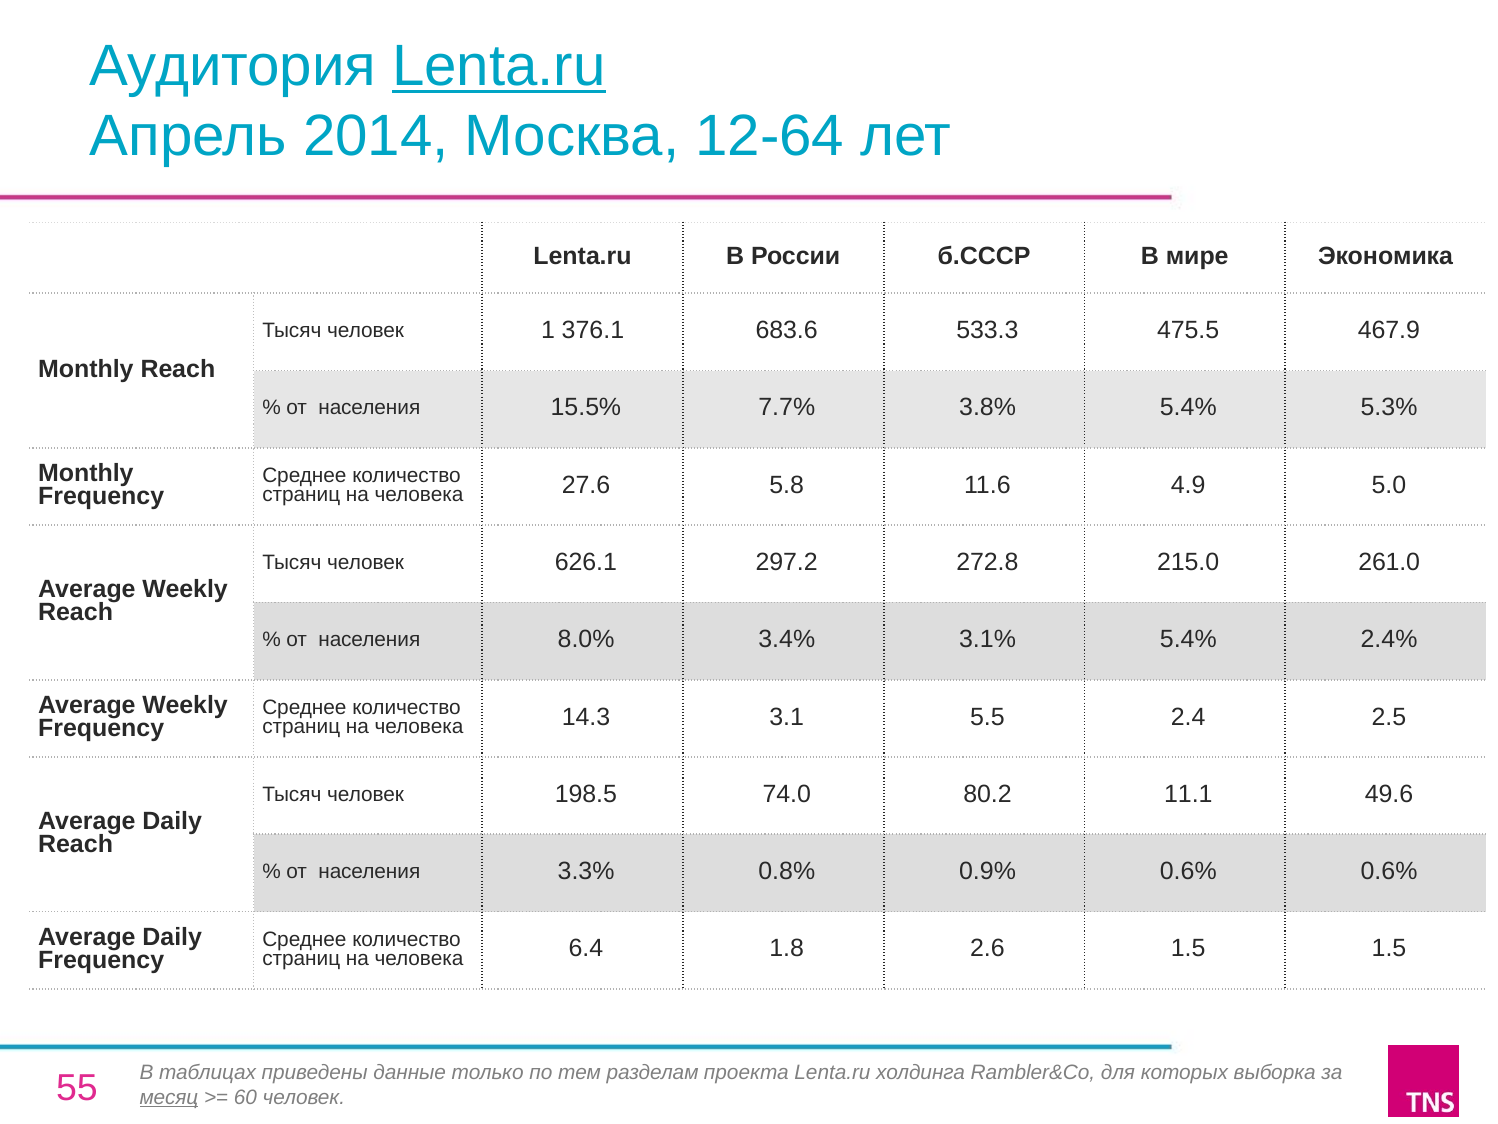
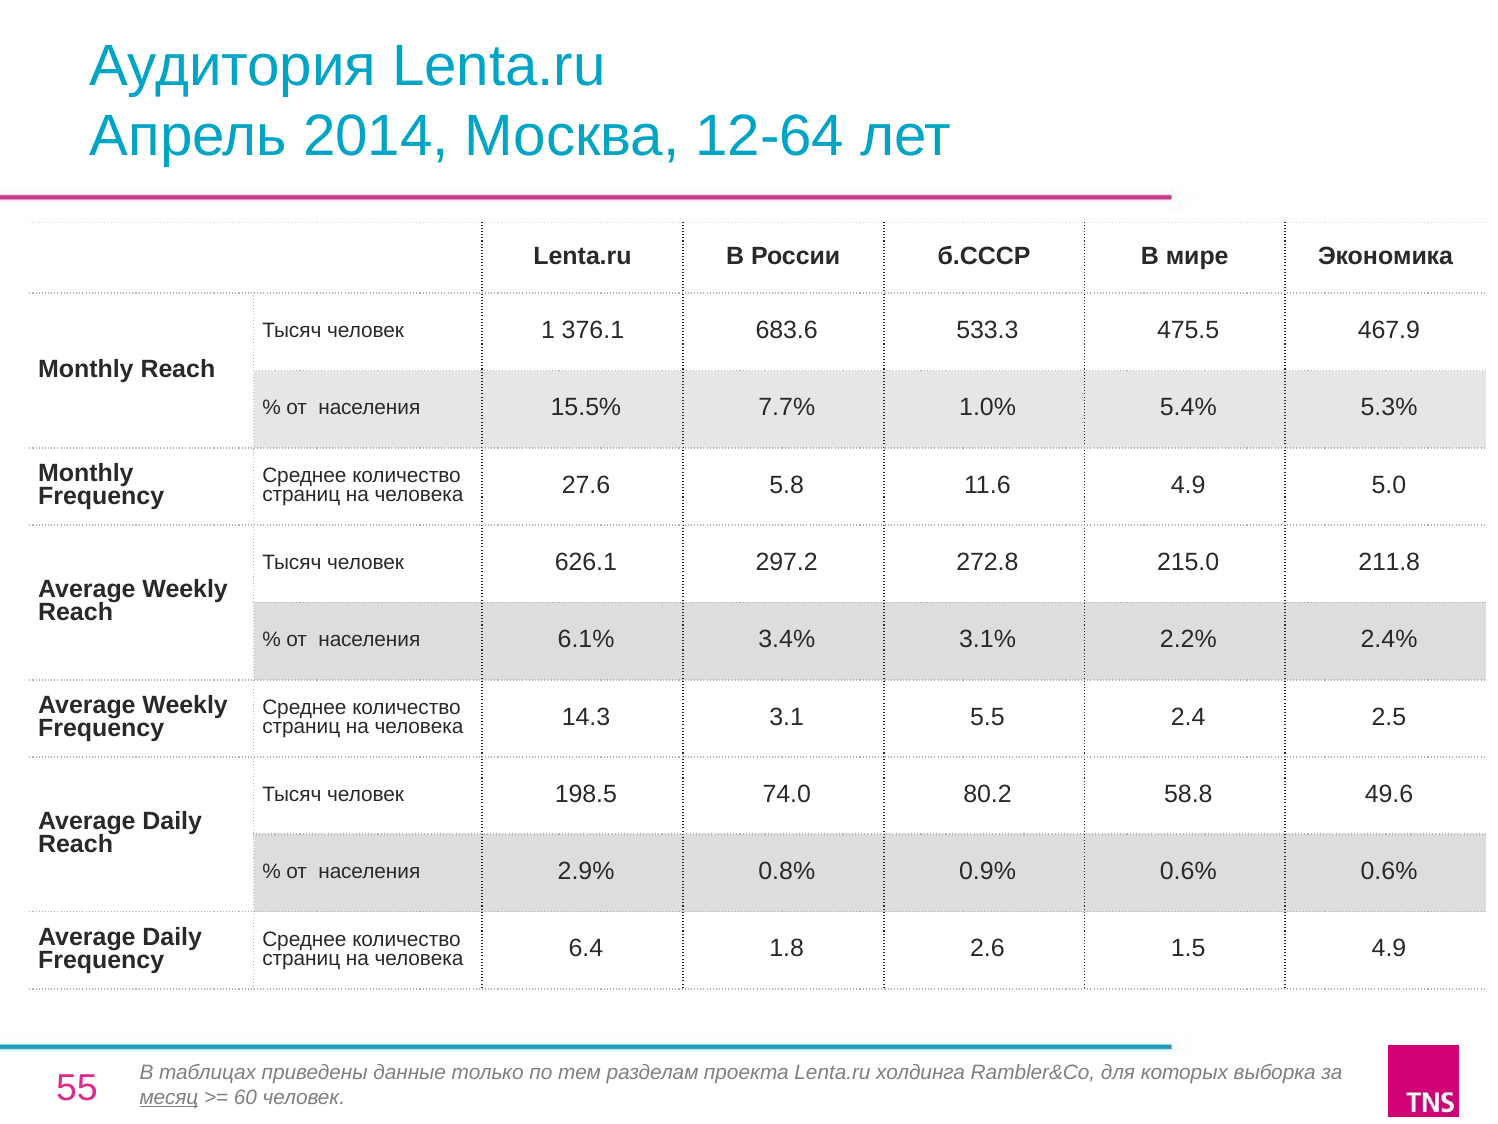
Lenta.ru underline: present -> none (499, 66)
3.8%: 3.8% -> 1.0% (988, 407)
261.0: 261.0 -> 211.8 (1389, 562)
8.0%: 8.0% -> 6.1% (586, 639)
3.1% 5.4%: 5.4% -> 2.2% (1188, 639)
11.1: 11.1 -> 58.8 (1188, 794)
3.3%: 3.3% -> 2.9% (586, 871)
1.5 1.5: 1.5 -> 4.9 (1389, 948)
